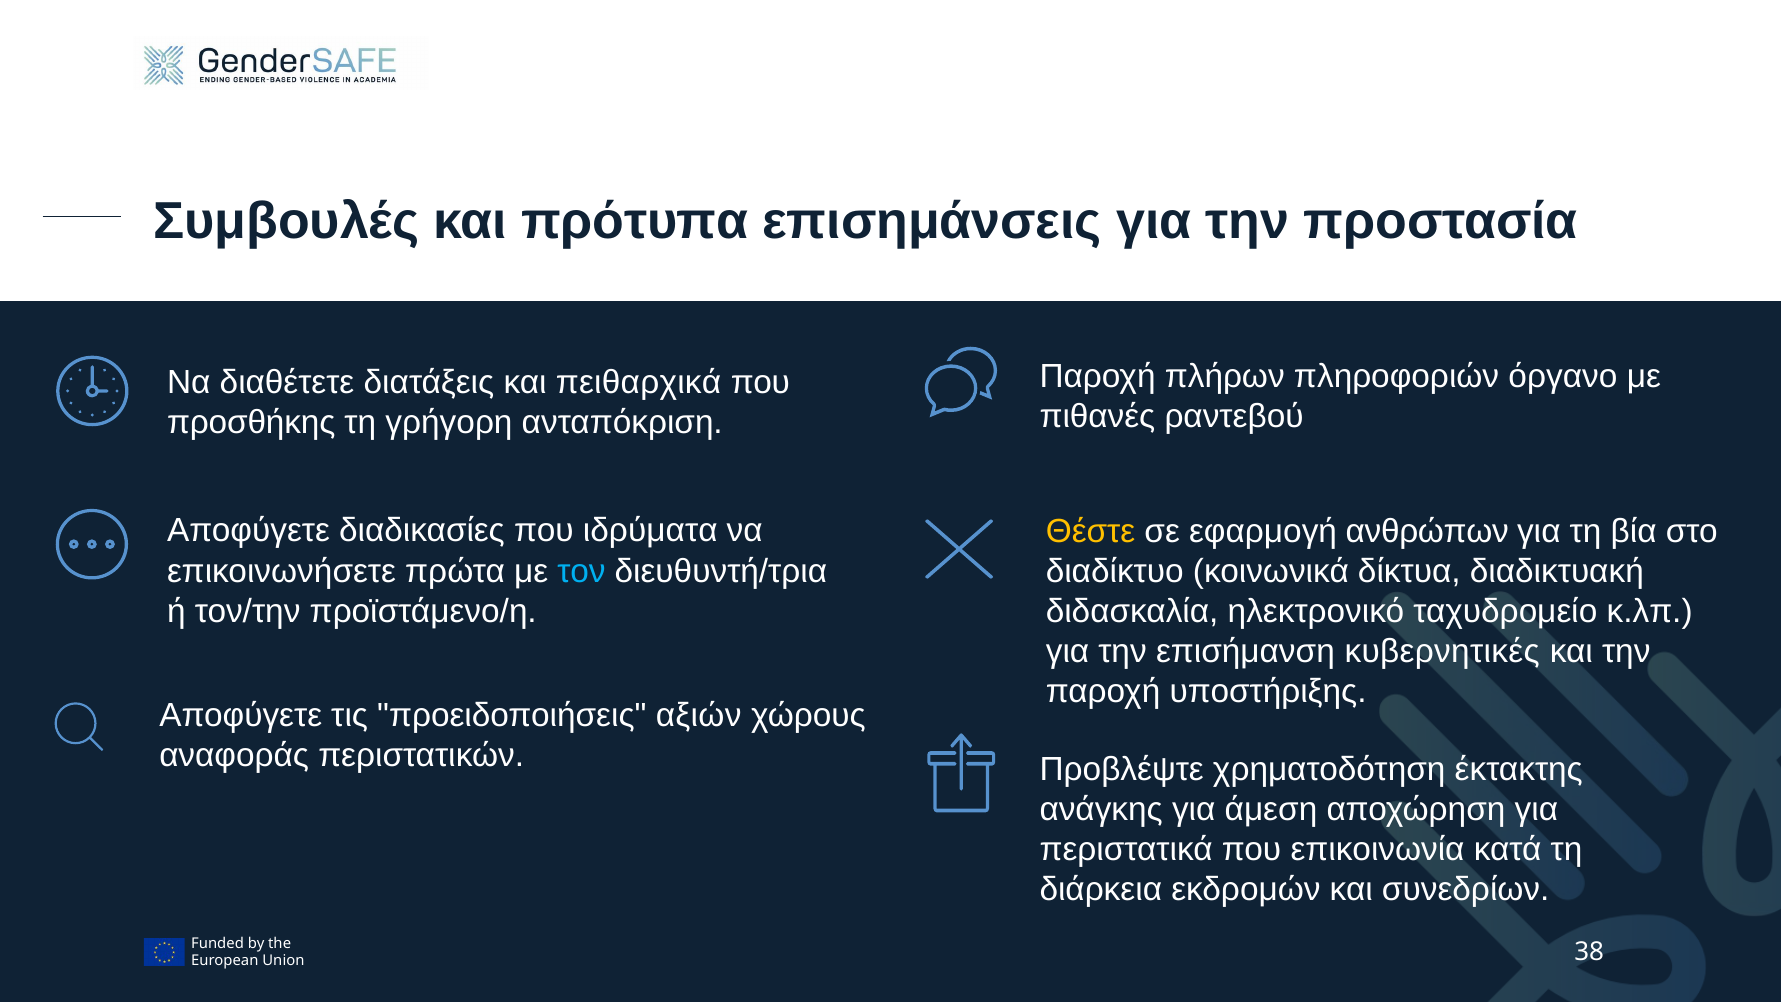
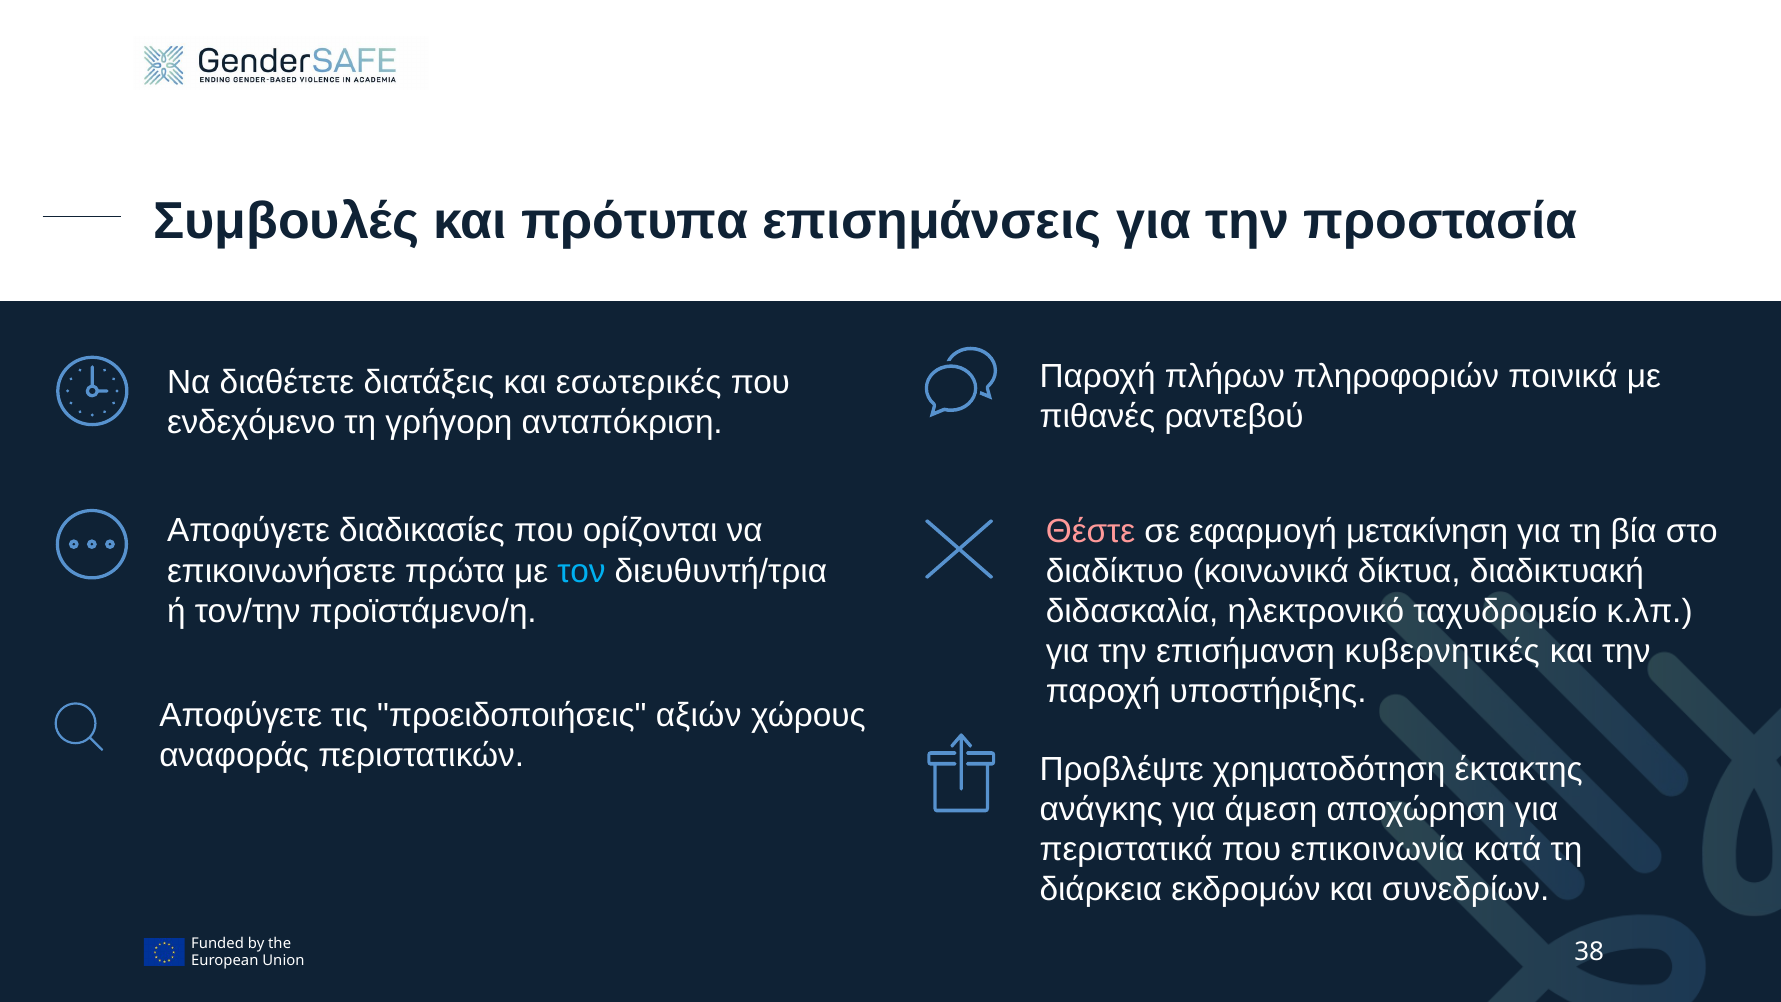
όργανο: όργανο -> ποινικά (1563, 376)
πειθαρχικά: πειθαρχικά -> εσωτερικές (639, 382)
προσθήκης: προσθήκης -> ενδεχόμενο (251, 422)
ιδρύματα: ιδρύματα -> ορίζονται (650, 531)
Θέστε colour: yellow -> pink (1091, 531)
ανθρώπων: ανθρώπων -> μετακίνηση (1427, 531)
